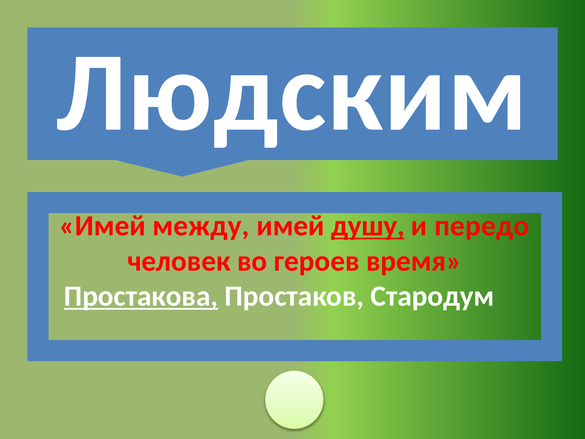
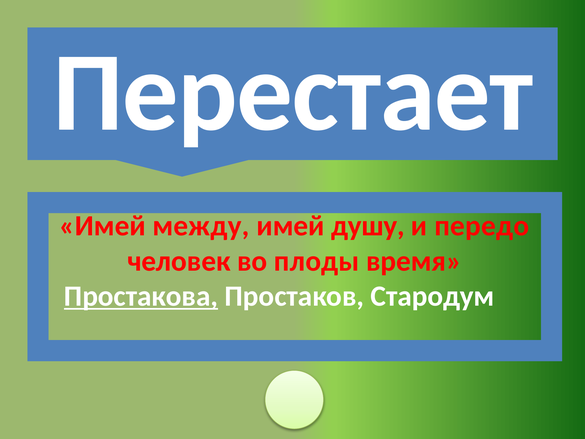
Людским: Людским -> Перестает (293, 93)
душу underline: present -> none (368, 226)
героев: героев -> плоды (317, 261)
